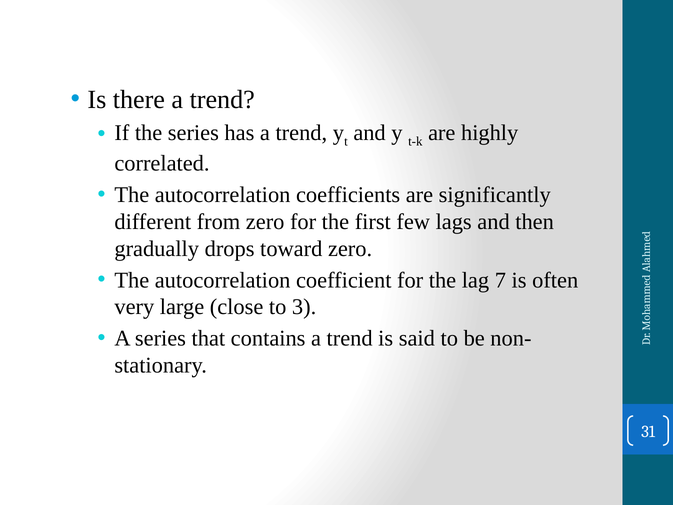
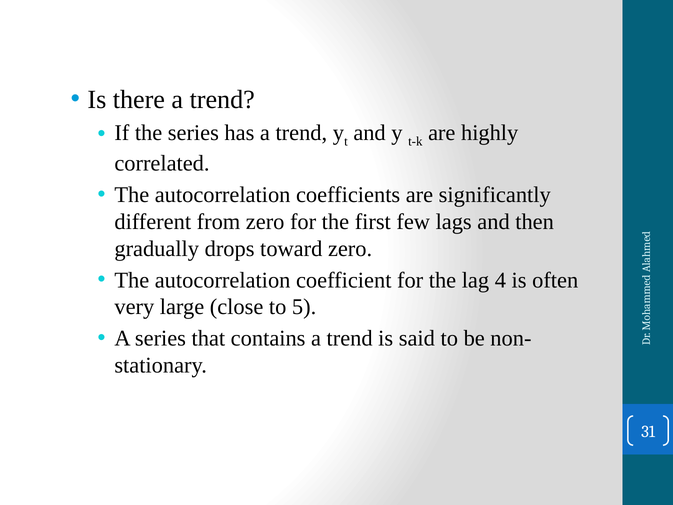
7: 7 -> 4 (500, 280)
3: 3 -> 5 (304, 307)
